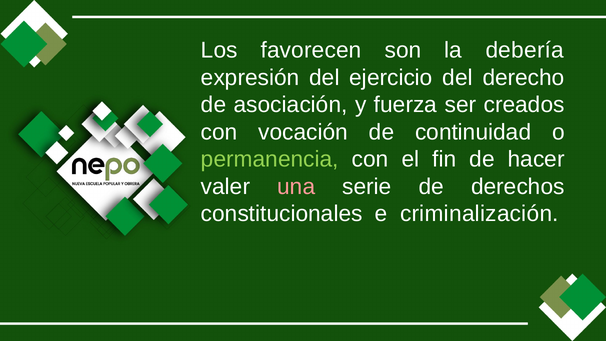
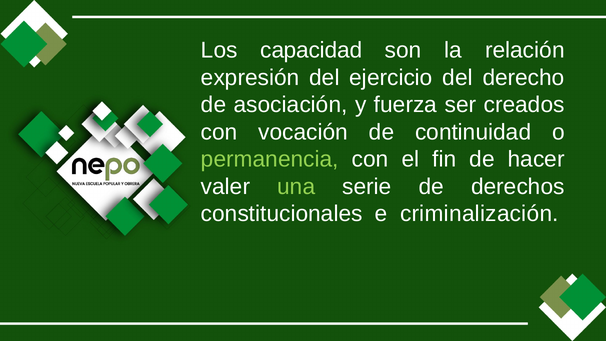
favorecen: favorecen -> capacidad (311, 50)
debería: debería -> relación (525, 50)
una colour: pink -> light green (296, 187)
